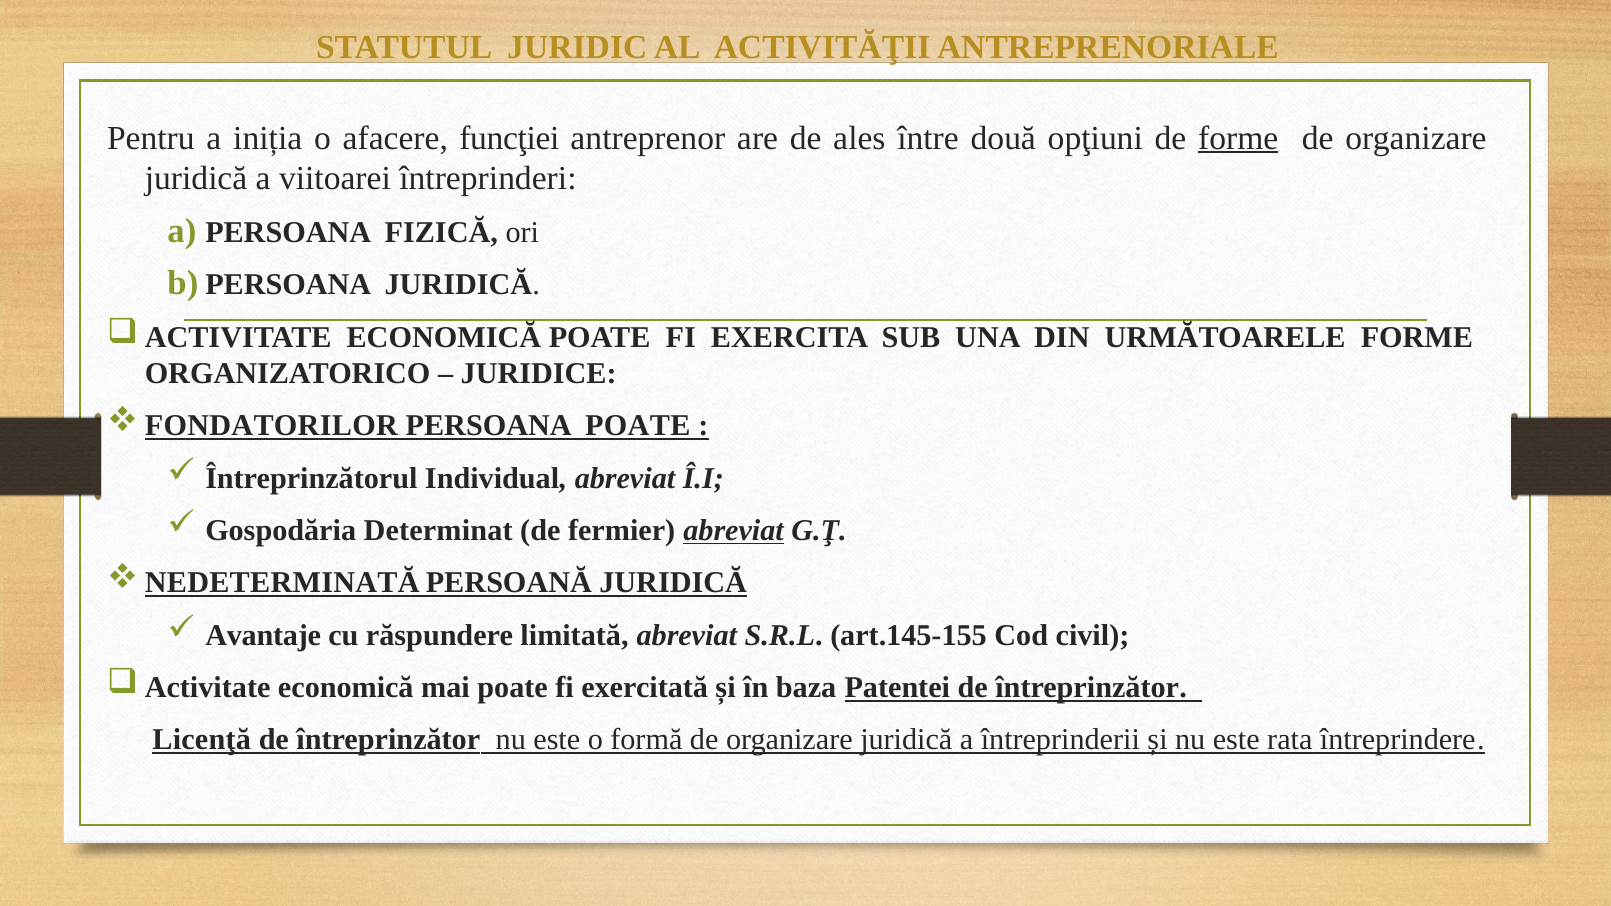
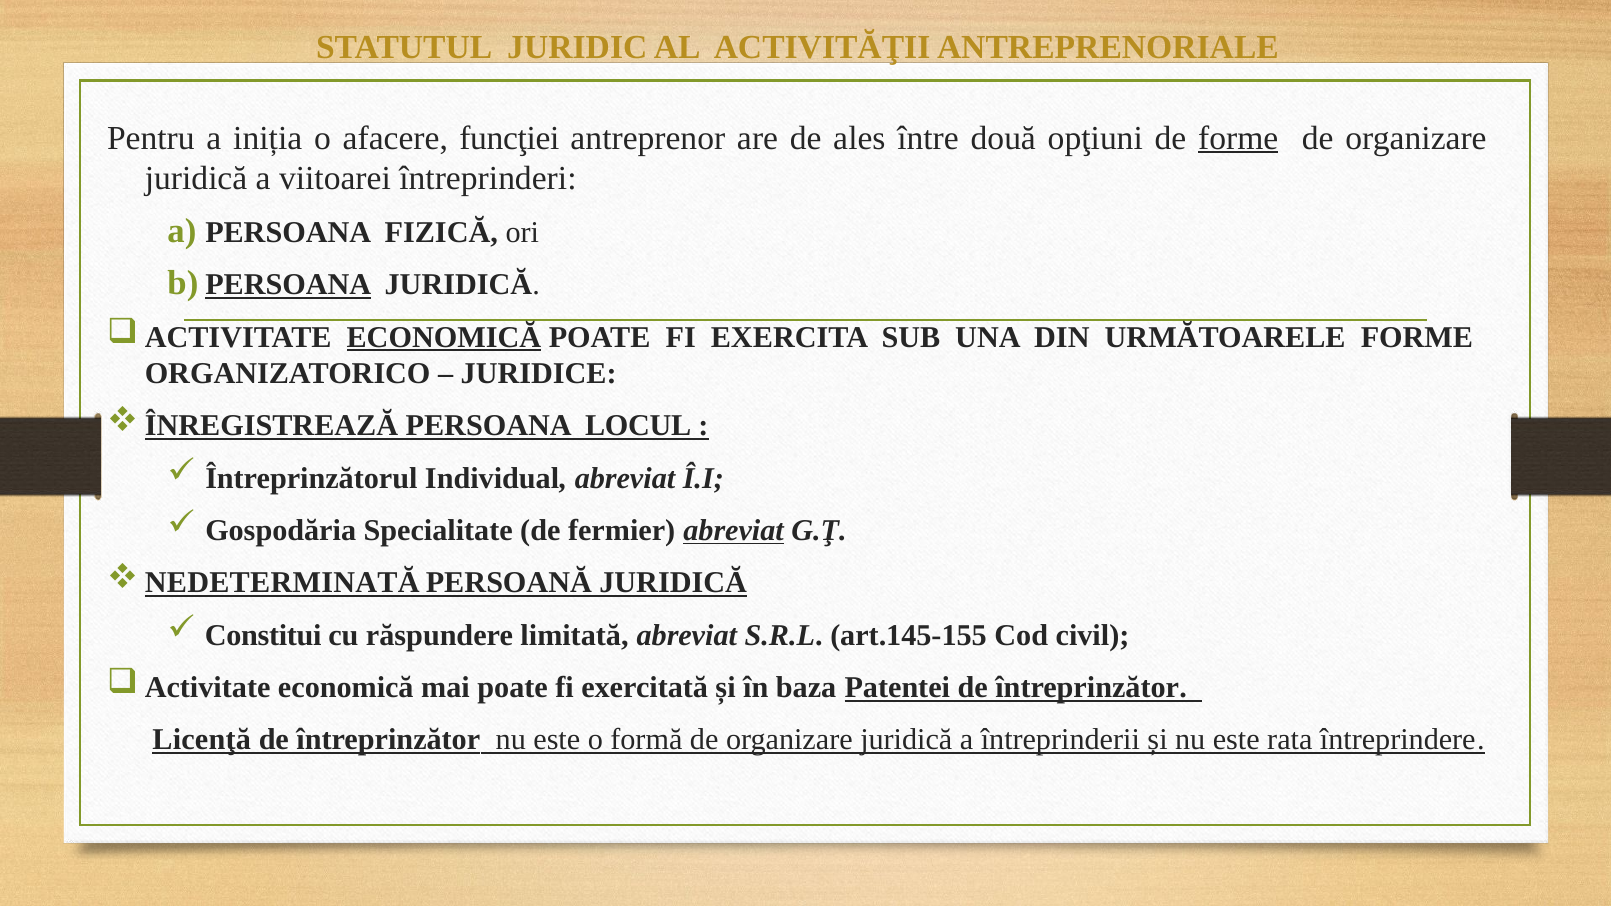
PERSOANA underline: none -> present (288, 285)
ECONOMICĂ underline: none -> present (444, 337)
FONDATORILOR: FONDATORILOR -> ÎNREGISTREAZĂ (271, 426)
PERSOANA POATE: POATE -> LOCUL (638, 426)
Determinat: Determinat -> Specialitate (438, 531)
Avantaje: Avantaje -> Constitui (263, 635)
